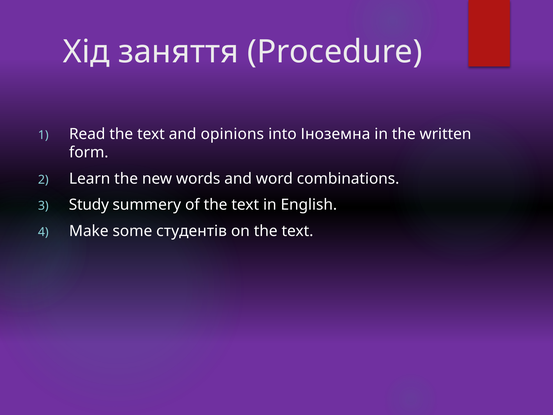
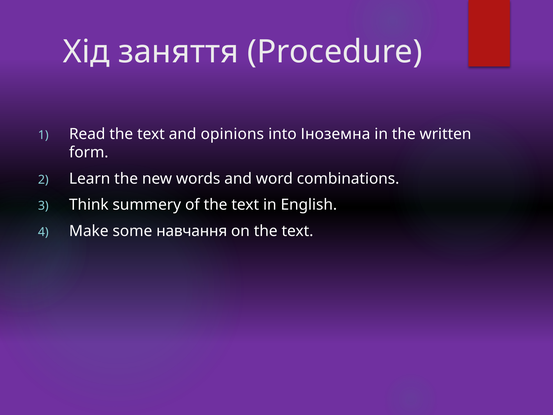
Study: Study -> Think (89, 205)
студентів: студентів -> навчання (192, 231)
